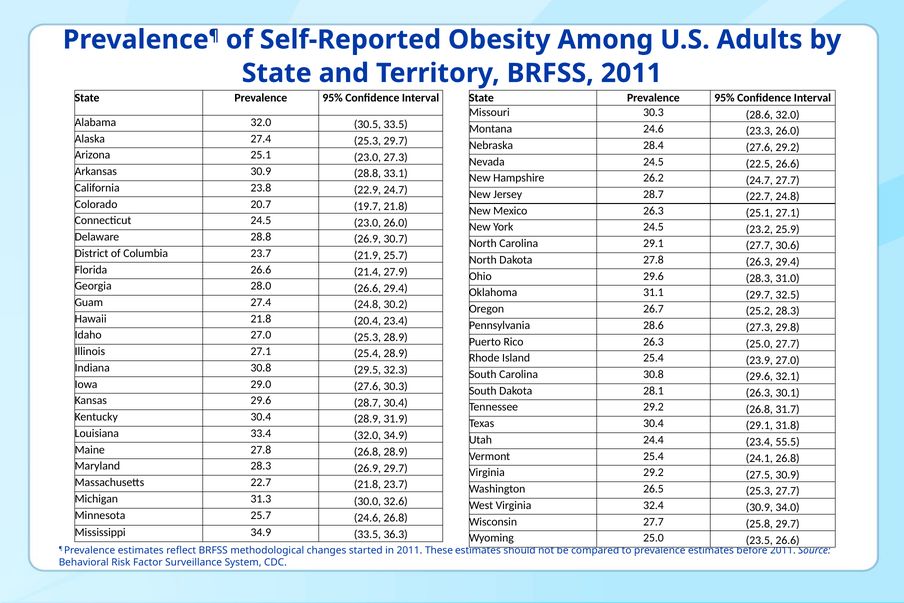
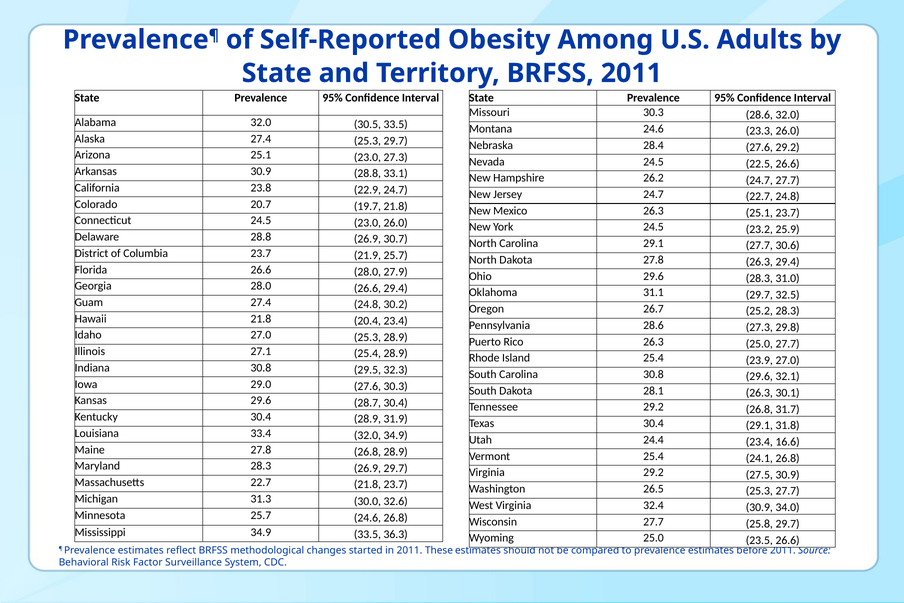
Jersey 28.7: 28.7 -> 24.7 (653, 194)
25.1 27.1: 27.1 -> 23.7 (788, 213)
26.6 21.4: 21.4 -> 28.0 (367, 272)
55.5: 55.5 -> 16.6 (788, 442)
